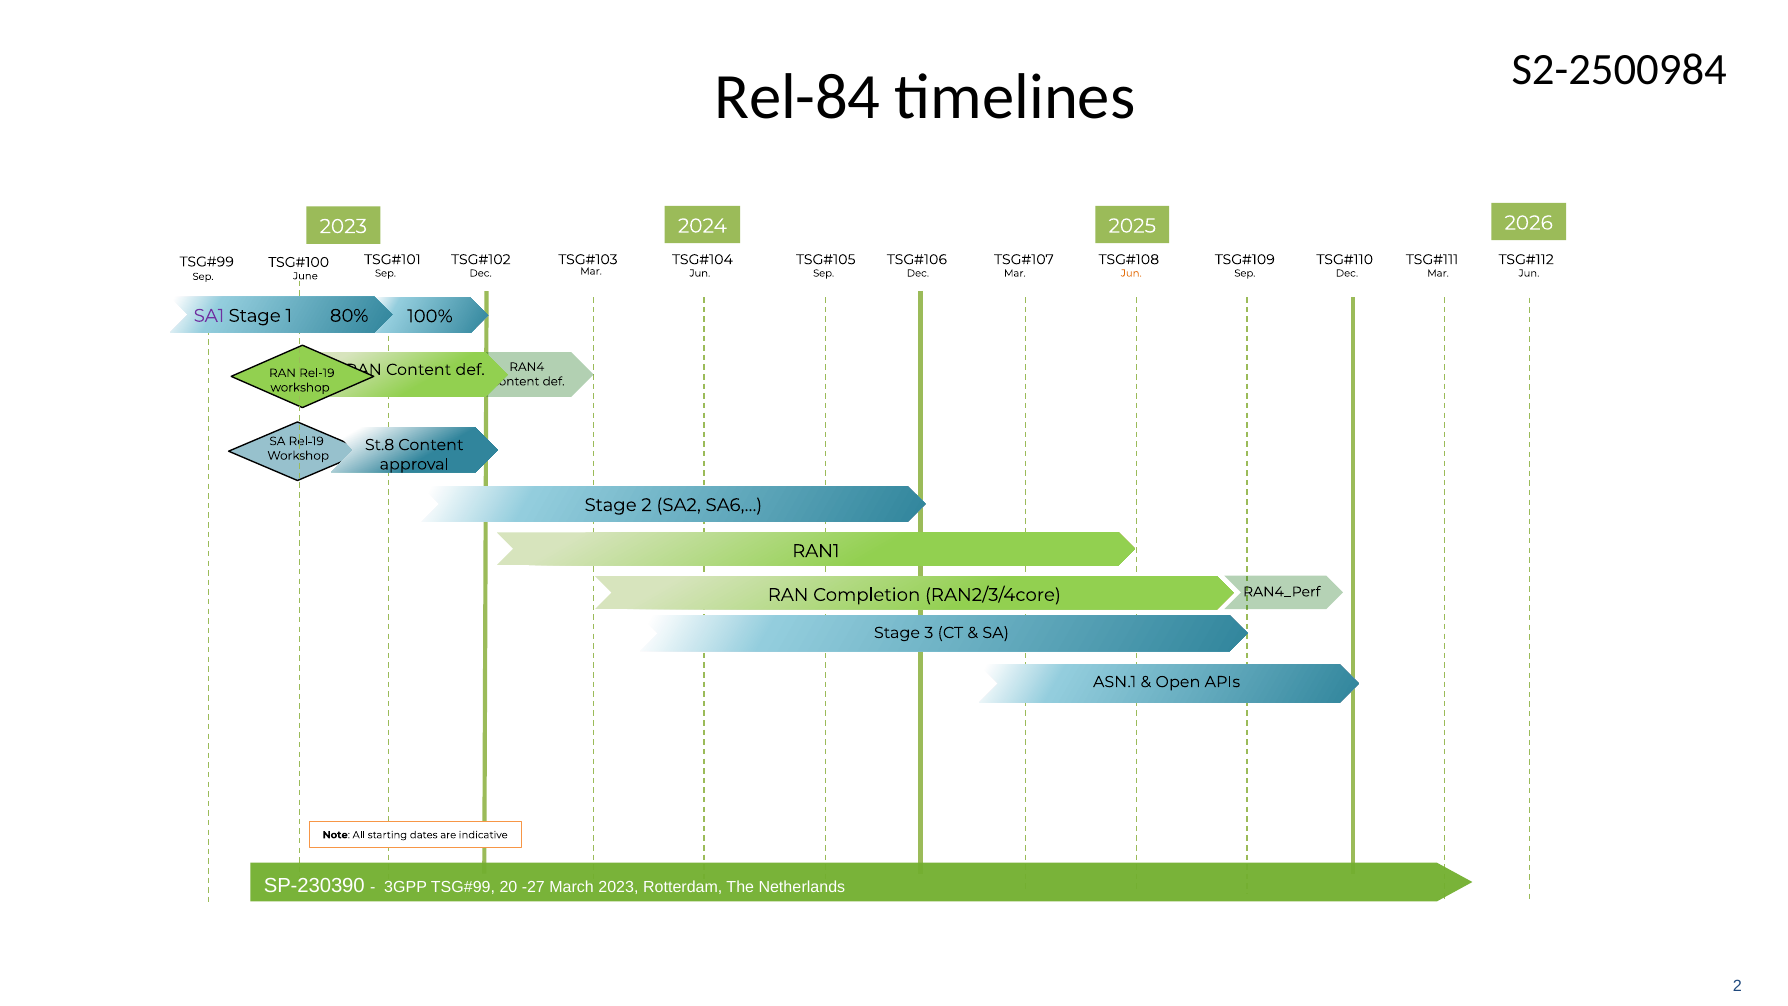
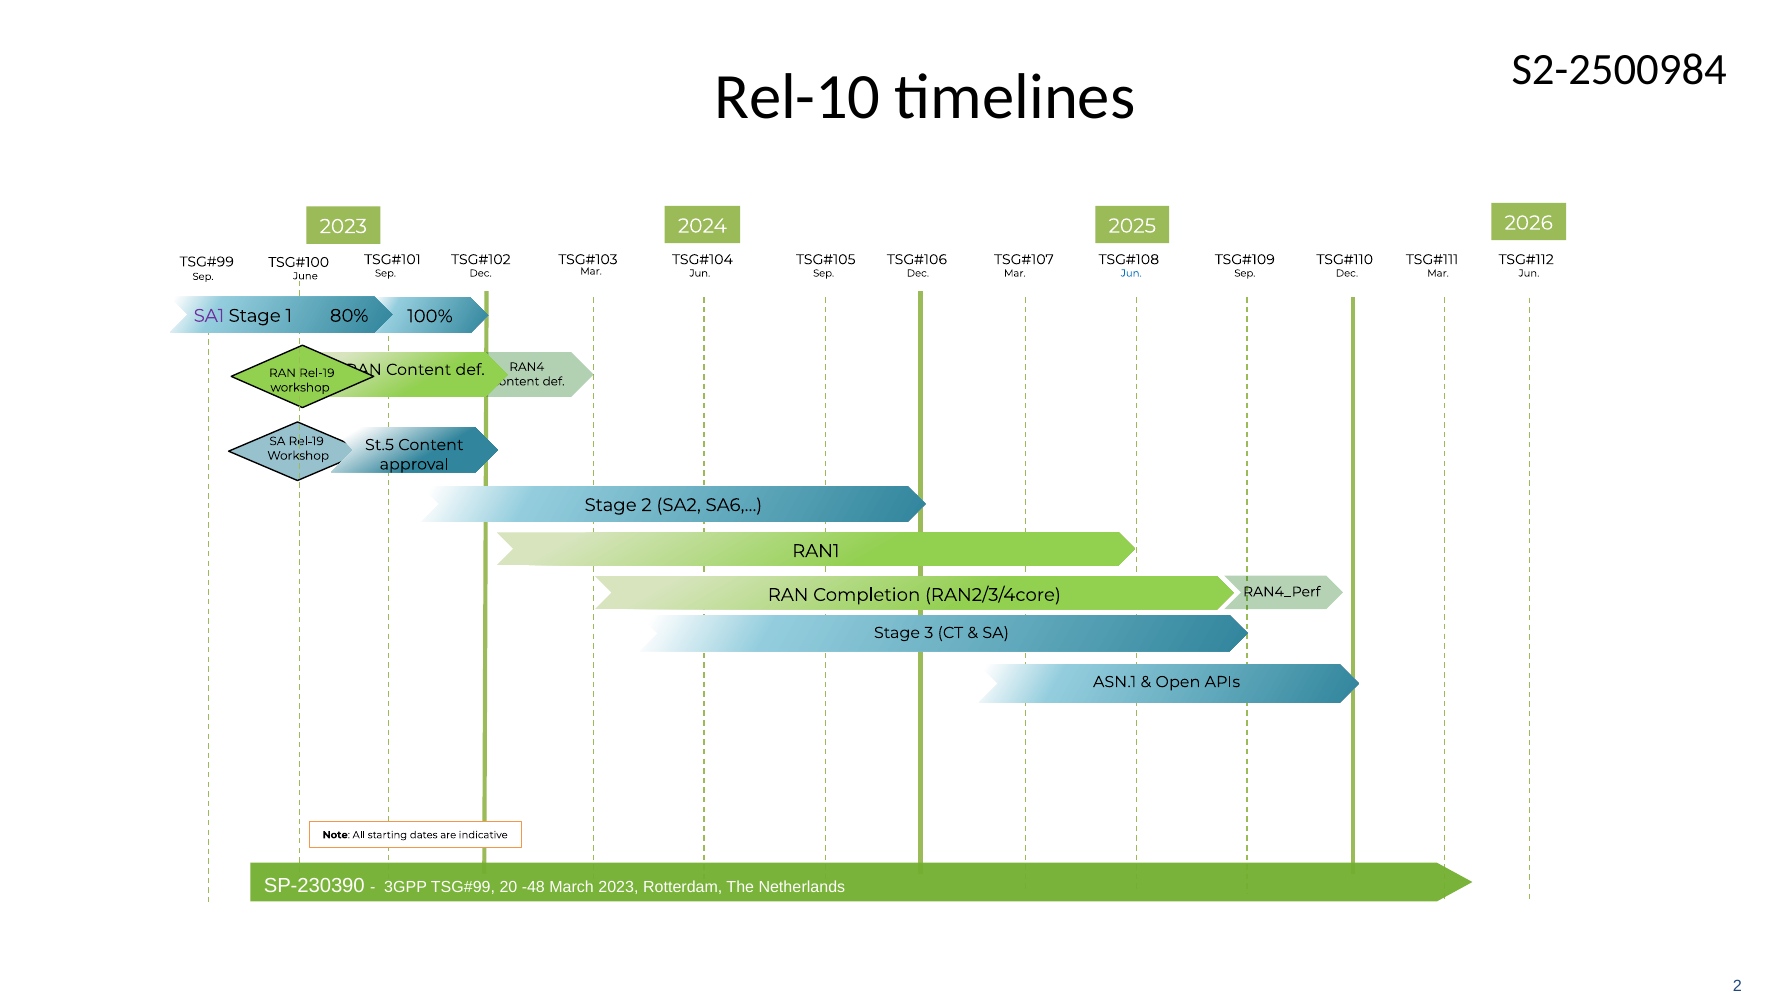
Rel-84: Rel-84 -> Rel-10 (798, 97)
Jun colour: orange -> blue (1131, 273)
St.8: St.8 -> St.5 (379, 445)
-27: -27 -> -48 (533, 887)
